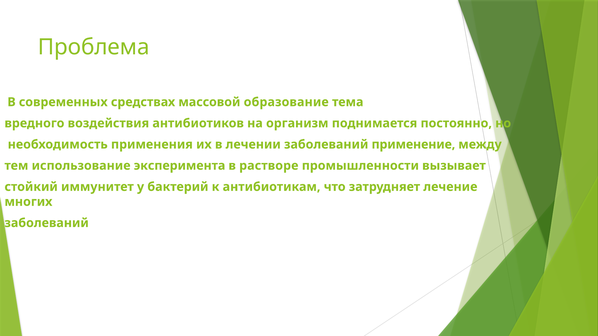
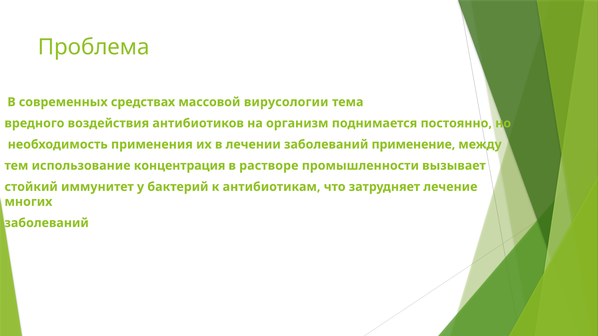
образование: образование -> вирусологии (286, 102)
эксперимента: эксперимента -> концентрация (180, 166)
